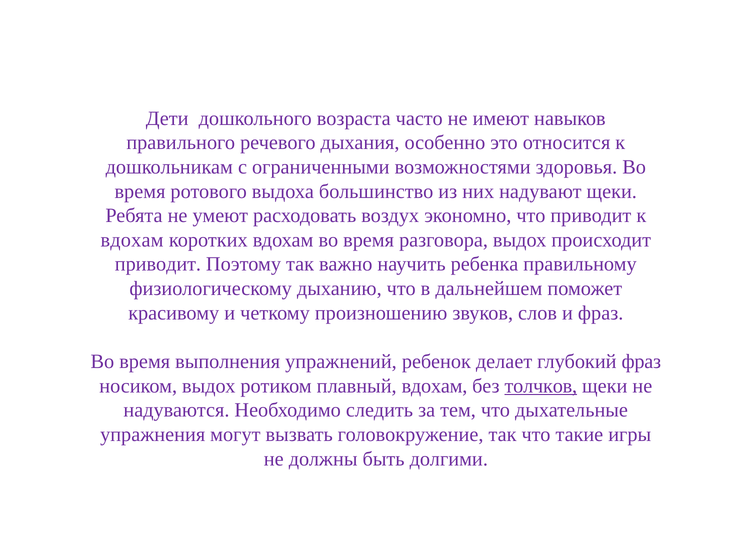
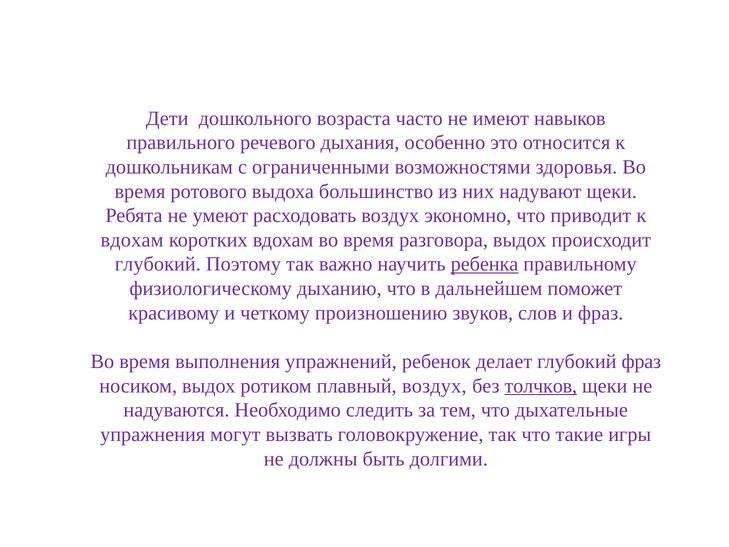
приводит: приводит -> глубокий (158, 264)
ребенка underline: none -> present (485, 264)
плавный вдохам: вдохам -> воздух (434, 386)
